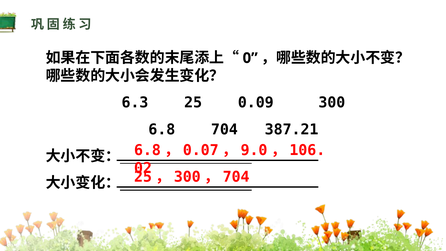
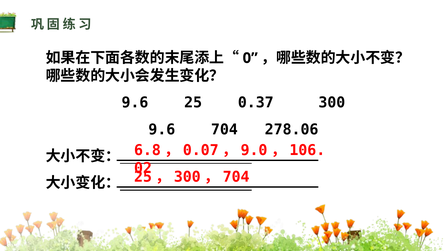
6.3: 6.3 -> 9.6 (135, 103)
0.09: 0.09 -> 0.37 (256, 103)
6.8: 6.8 -> 9.6 (162, 129)
387.21: 387.21 -> 278.06 (292, 129)
